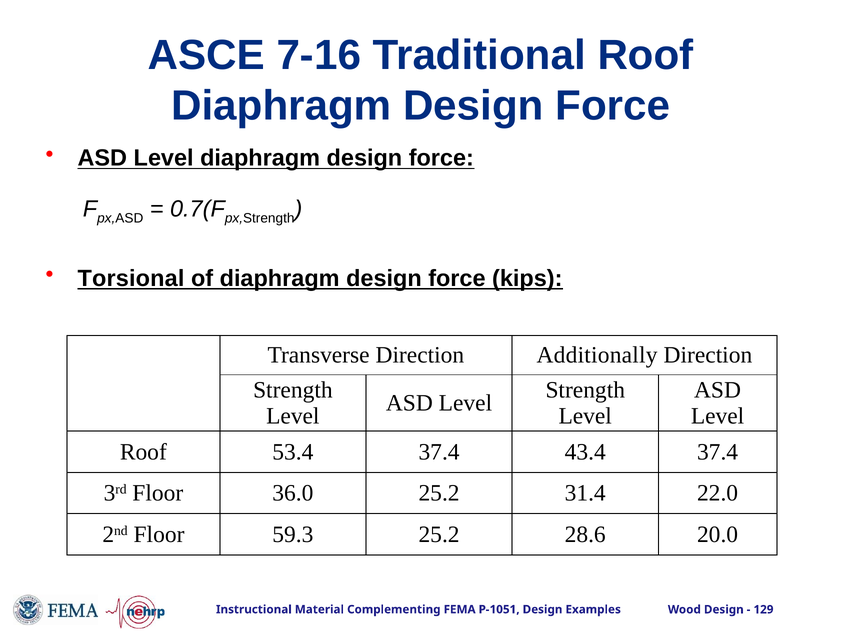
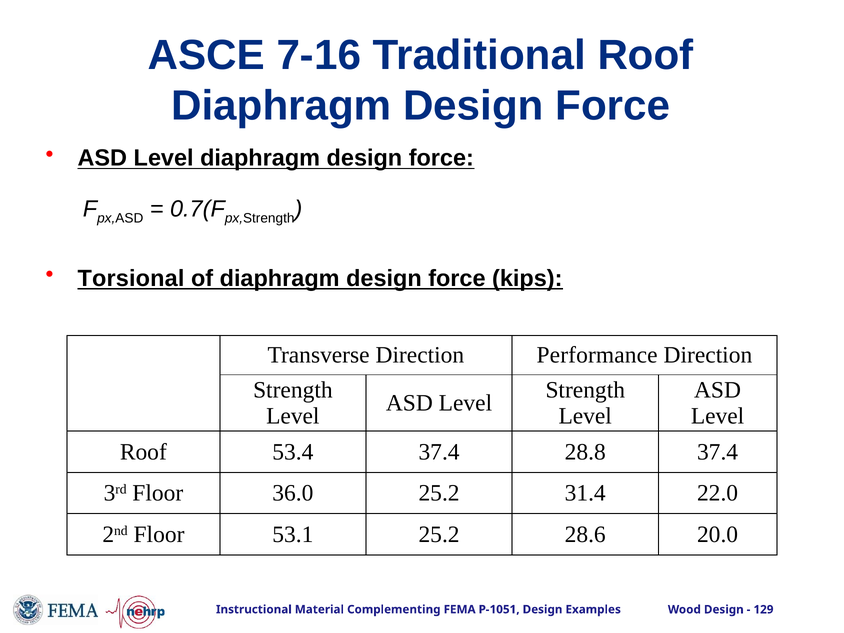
Additionally: Additionally -> Performance (597, 355)
43.4: 43.4 -> 28.8 (585, 452)
59.3: 59.3 -> 53.1 (293, 534)
